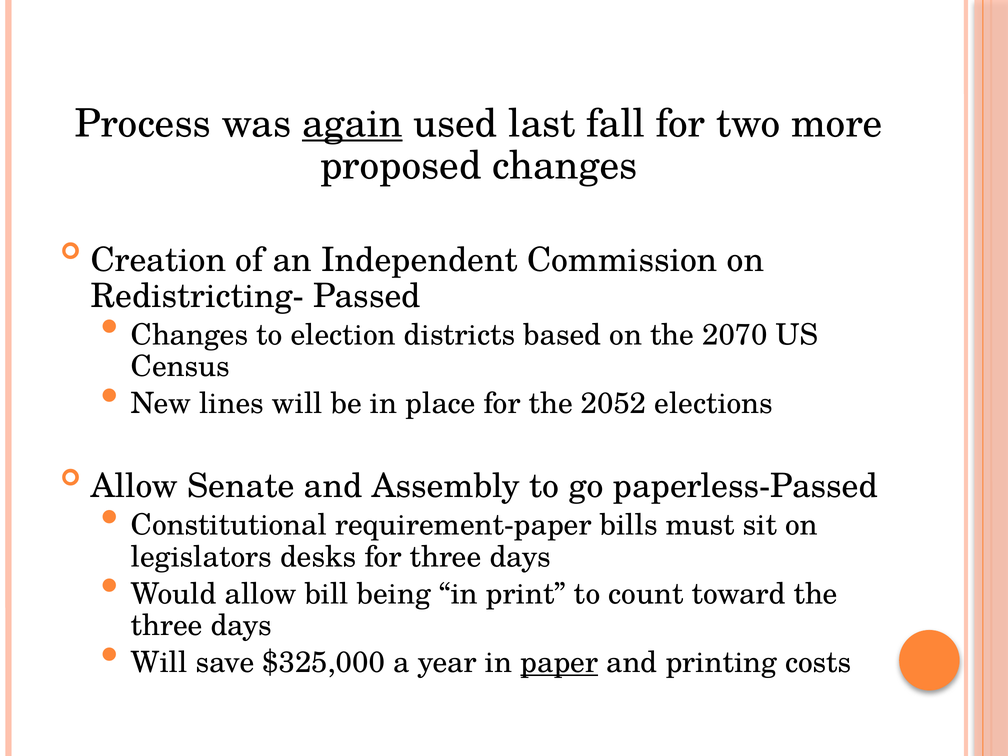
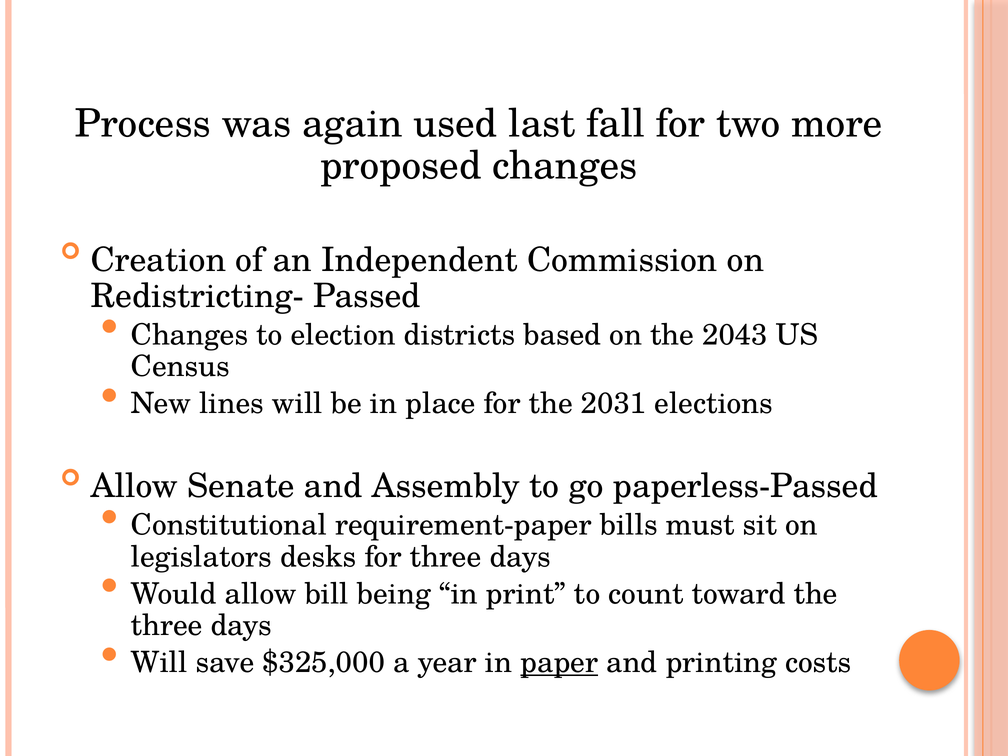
again underline: present -> none (352, 124)
2070: 2070 -> 2043 (735, 335)
2052: 2052 -> 2031 (614, 404)
